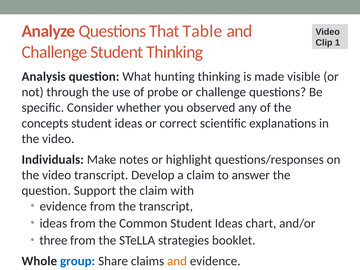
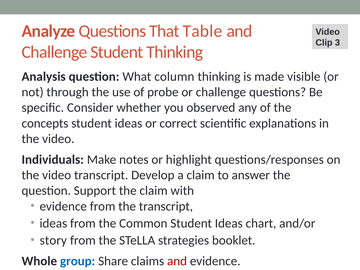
1: 1 -> 3 (337, 43)
hunting: hunting -> column (174, 77)
three: three -> story (53, 240)
and colour: orange -> red (177, 261)
